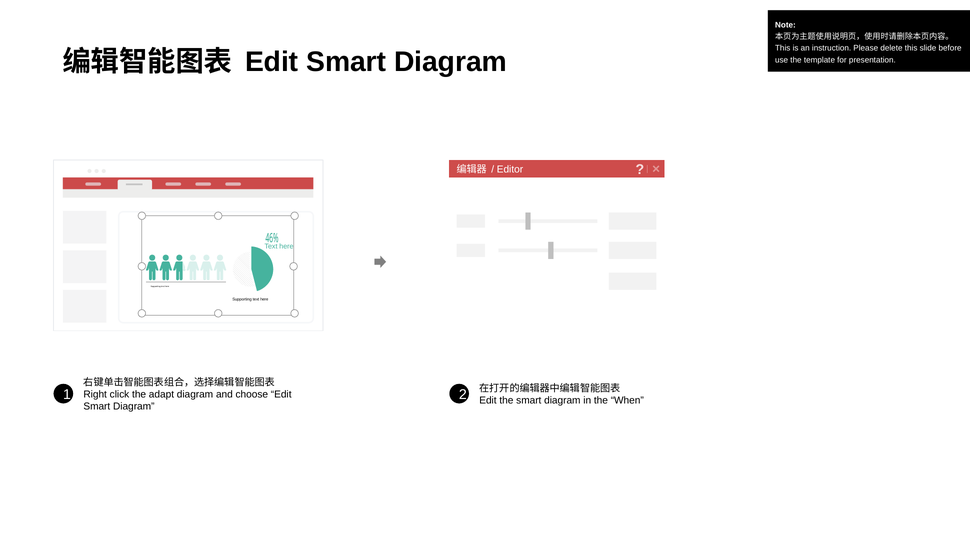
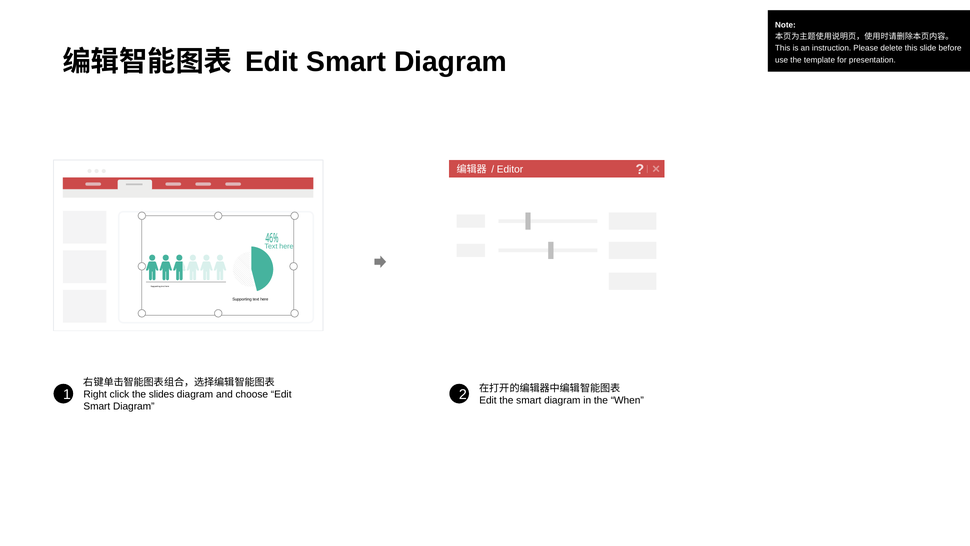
adapt: adapt -> slides (162, 394)
